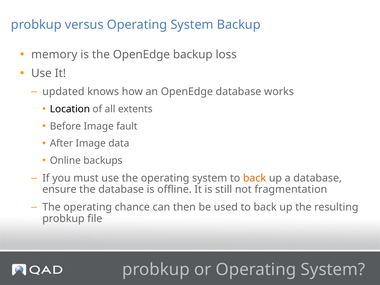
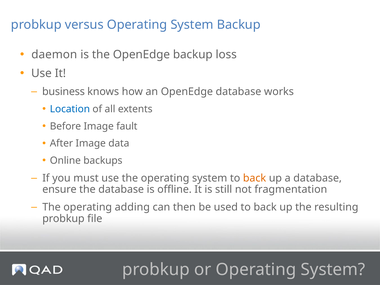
memory: memory -> daemon (54, 54)
updated: updated -> business (63, 92)
Location colour: black -> blue (70, 109)
chance: chance -> adding (132, 207)
